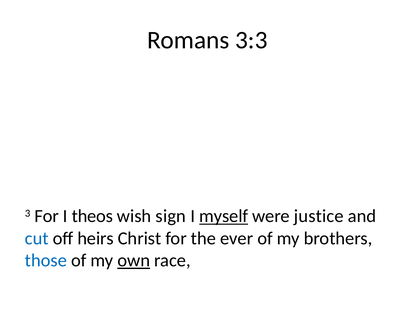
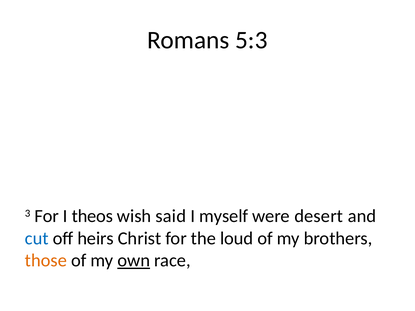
3:3: 3:3 -> 5:3 (251, 40)
sign: sign -> said (171, 216)
myself underline: present -> none (224, 216)
justice: justice -> desert (319, 216)
ever: ever -> loud (237, 238)
those colour: blue -> orange (46, 261)
